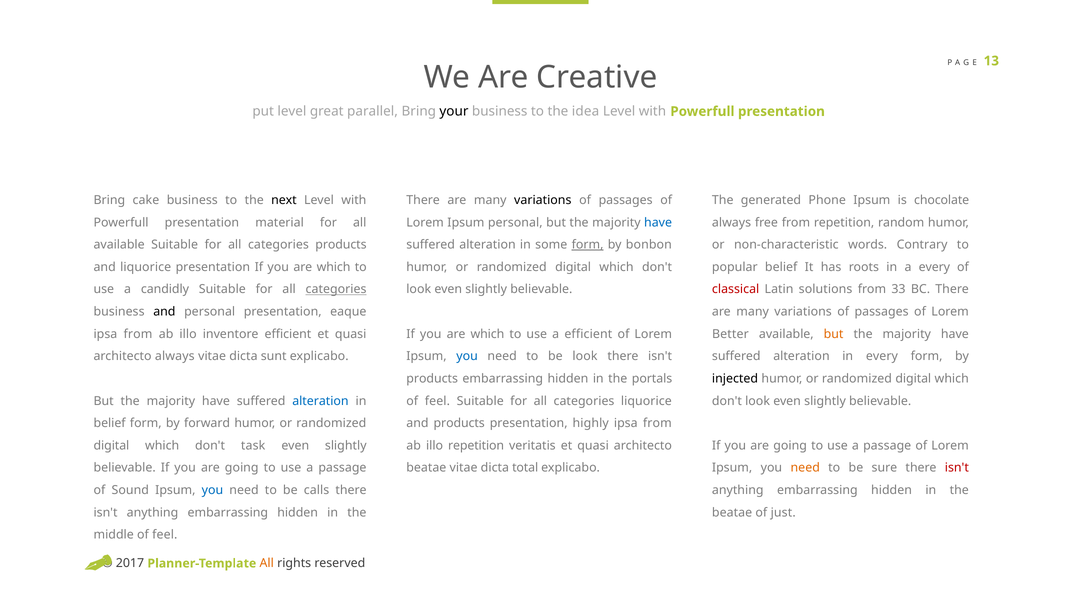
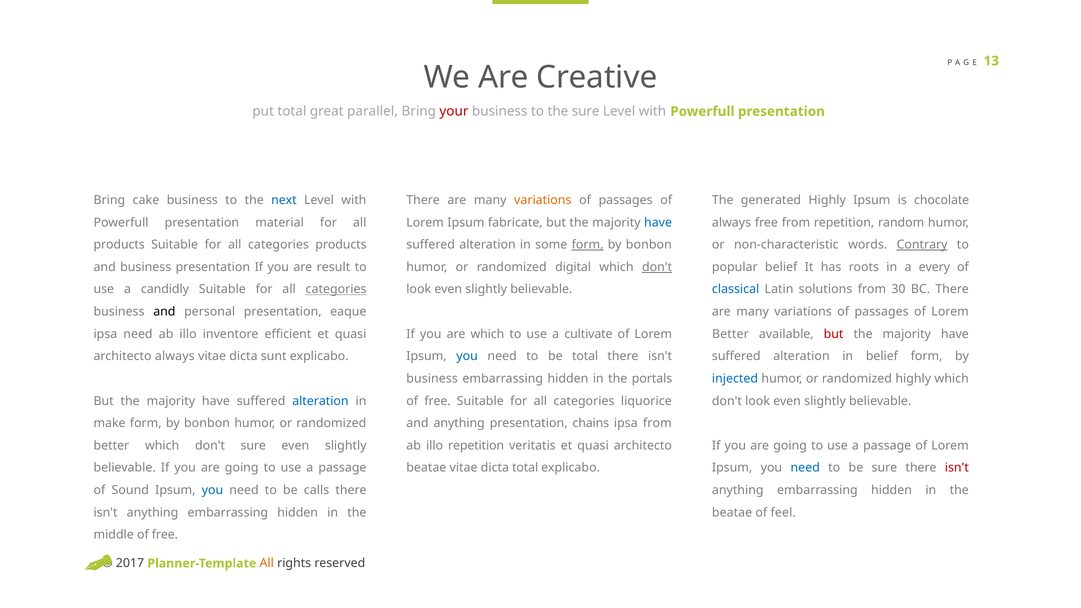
put level: level -> total (292, 111)
your colour: black -> red (454, 111)
the idea: idea -> sure (586, 111)
next colour: black -> blue (284, 200)
variations colour: black -> orange (543, 200)
generated Phone: Phone -> Highly (827, 200)
Ipsum personal: personal -> fabricate (515, 223)
available: available -> products (119, 245)
Contrary underline: none -> present (922, 245)
and liquorice: liquorice -> business (146, 267)
which: which -> result (333, 267)
don't underline: none -> present (657, 267)
classical colour: red -> blue (736, 289)
33: 33 -> 30 (898, 289)
from: from -> need (138, 334)
a efficient: efficient -> cultivate (588, 334)
but colour: orange -> red (834, 334)
be look: look -> total (585, 356)
in every: every -> belief (882, 356)
products: products -> business (432, 379)
injected colour: black -> blue (735, 379)
digital: digital -> highly (913, 379)
feel: feel -> free (438, 401)
belief: belief -> make (110, 423)
forward: forward -> bonbon (207, 423)
and products: products -> anything (459, 423)
highly: highly -> chains (591, 423)
digital: digital -> better (111, 446)
don't task: task -> sure (253, 446)
need colour: orange -> blue (805, 468)
just: just -> feel (783, 513)
middle of feel: feel -> free (165, 535)
